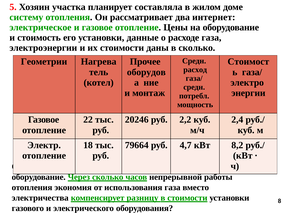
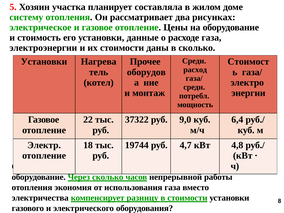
интернет: интернет -> рисунках (214, 17)
Геометрии: Геометрии -> Установки (44, 62)
20246: 20246 -> 37322 (137, 120)
2,2: 2,2 -> 9,0 (185, 120)
2,4: 2,4 -> 6,4 (237, 120)
79664: 79664 -> 19744 (137, 145)
8,2: 8,2 -> 4,8 (237, 145)
